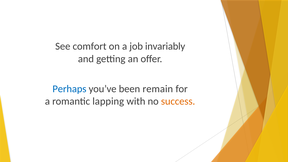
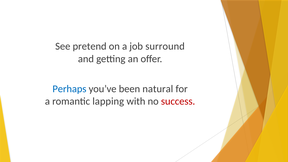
comfort: comfort -> pretend (90, 46)
invariably: invariably -> surround (165, 46)
remain: remain -> natural (158, 89)
success colour: orange -> red (178, 101)
